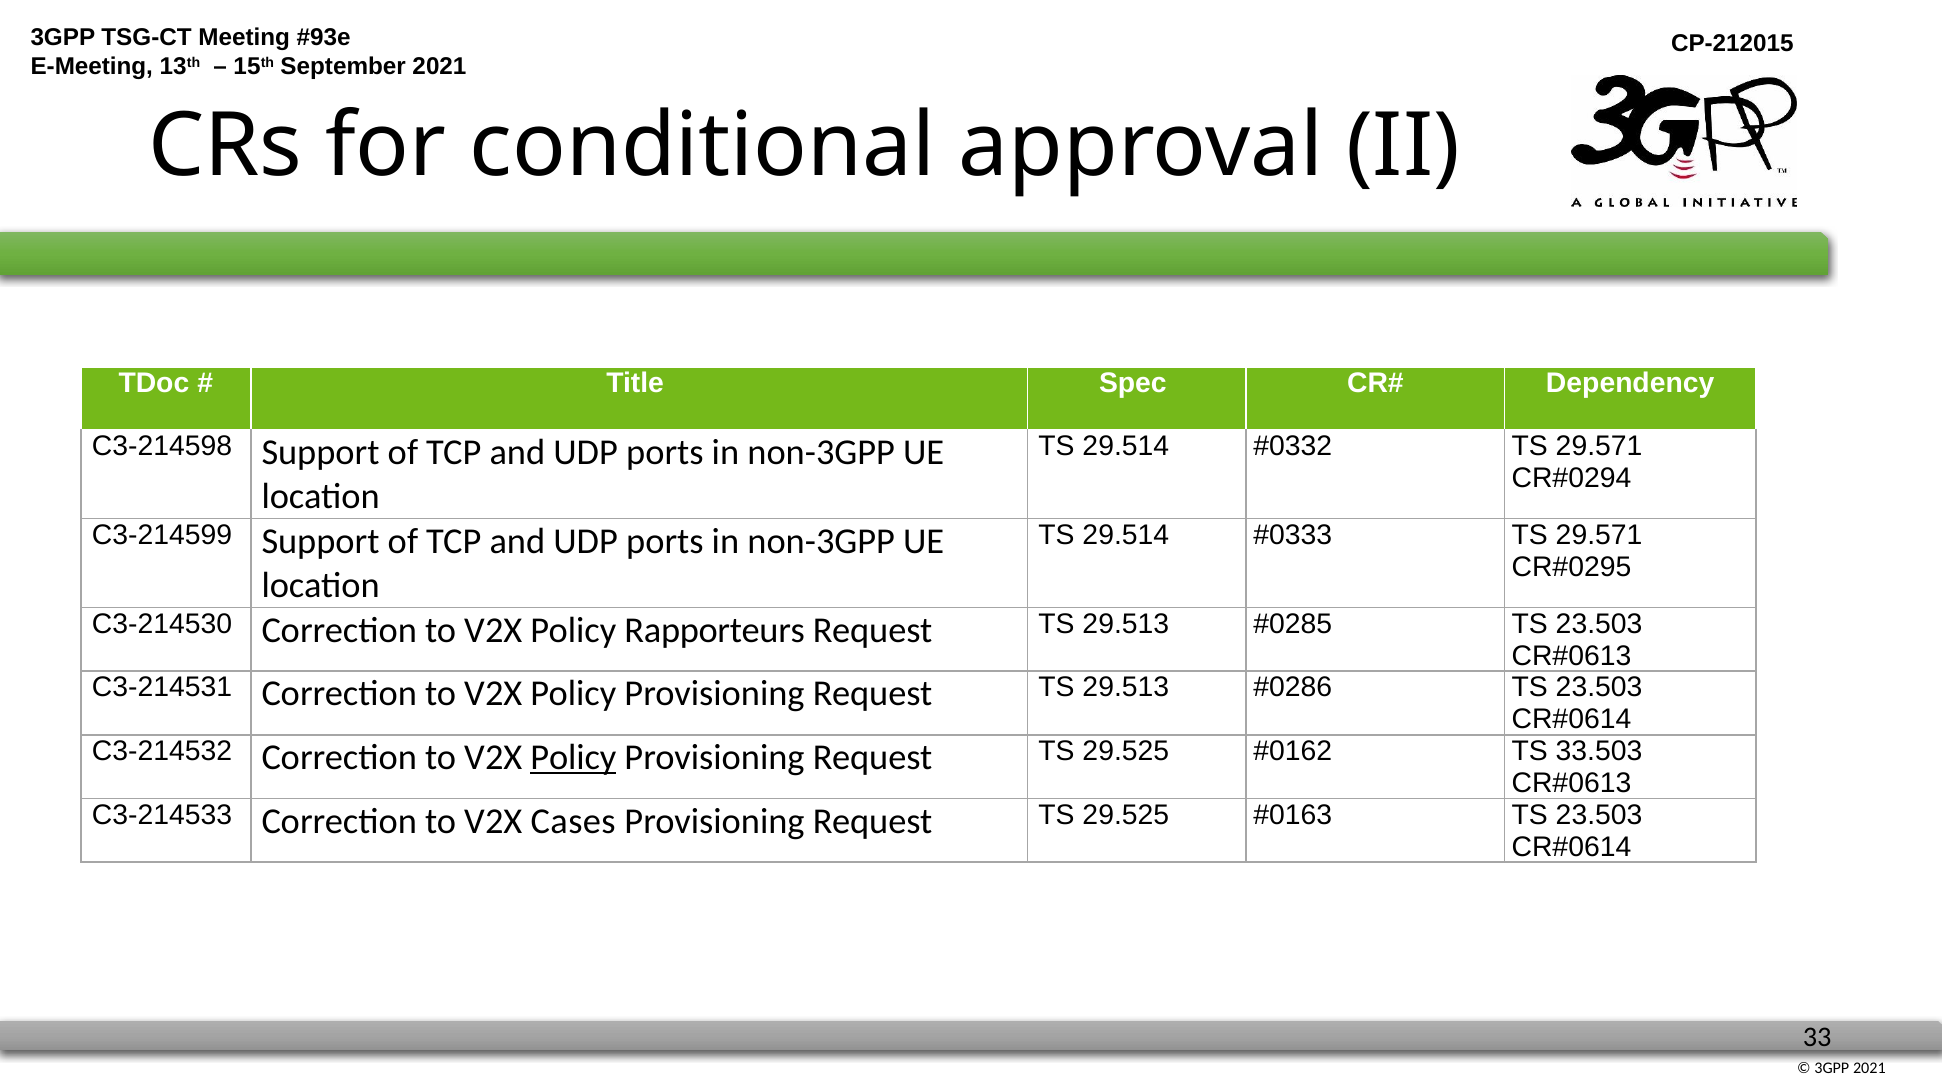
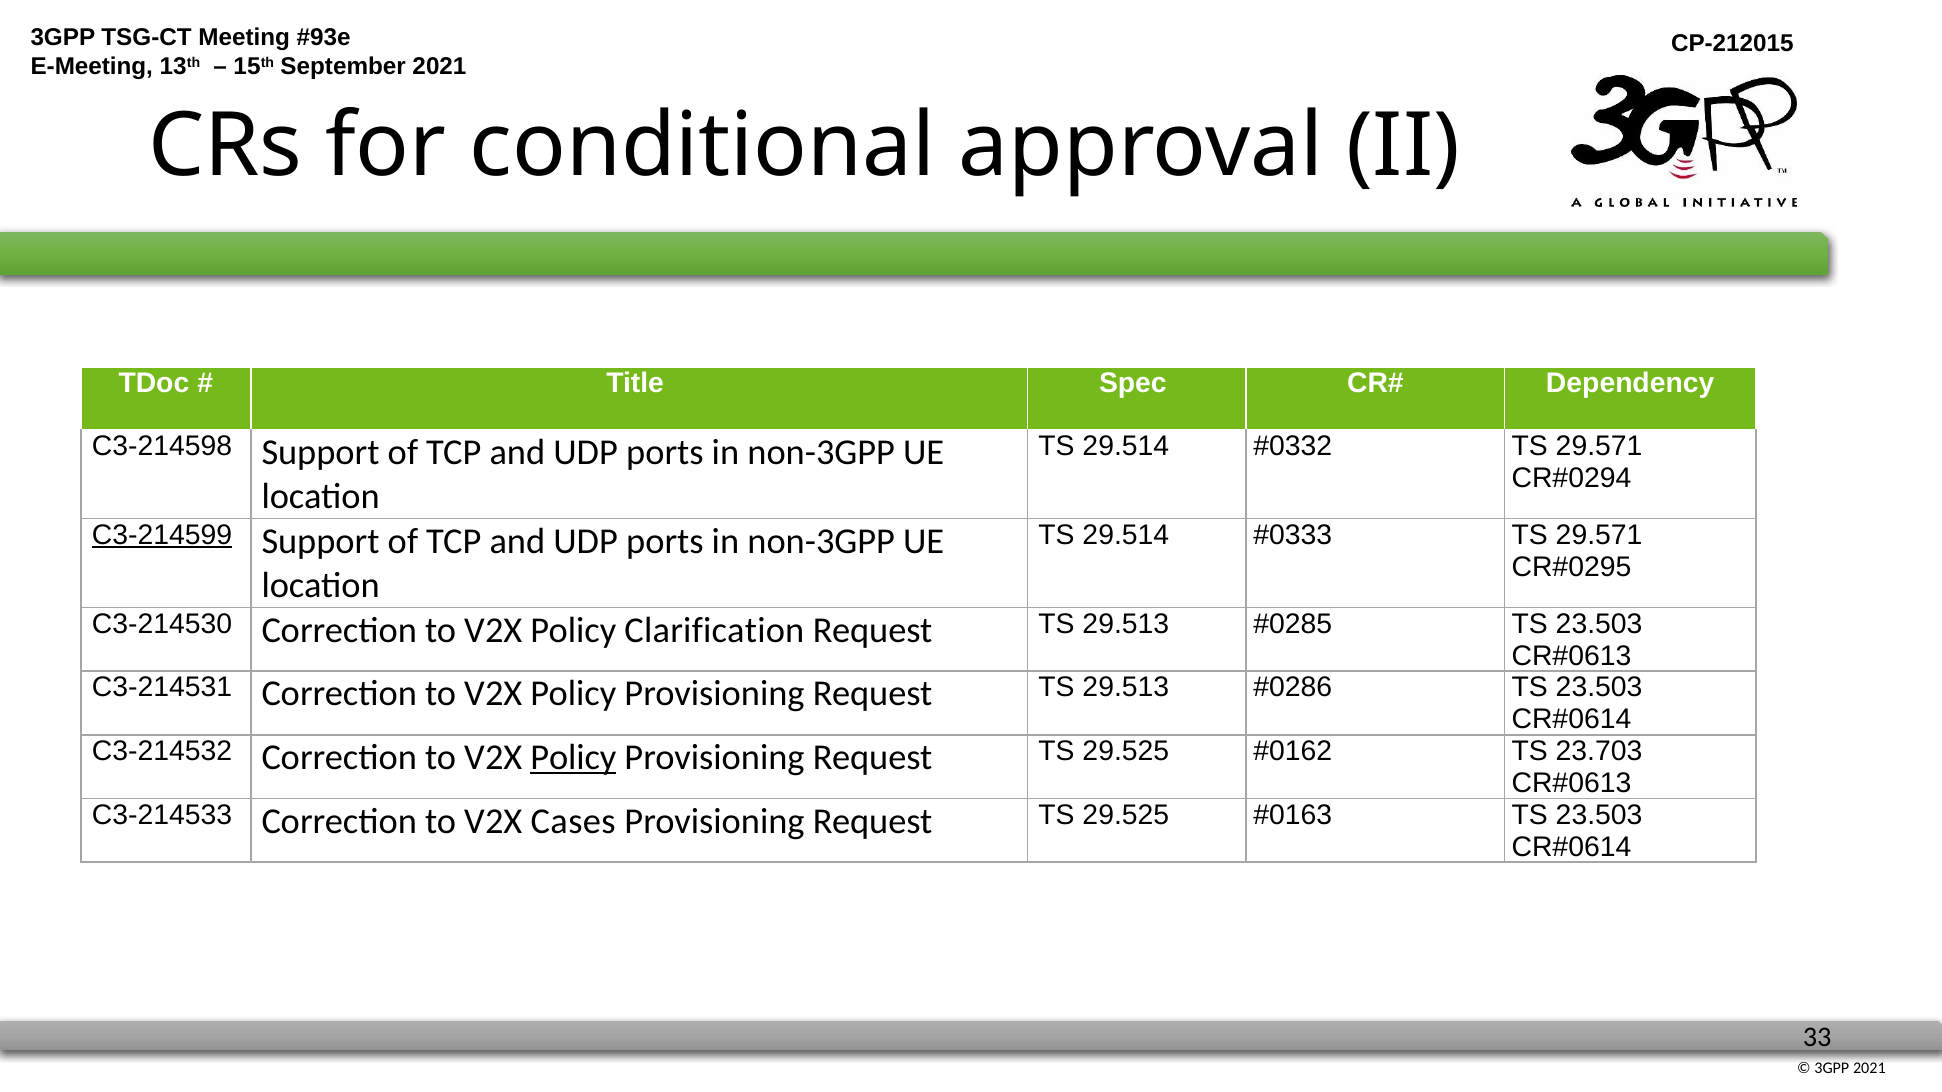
C3-214599 underline: none -> present (162, 535)
Rapporteurs: Rapporteurs -> Clarification (714, 630)
33.503: 33.503 -> 23.703 (1599, 751)
